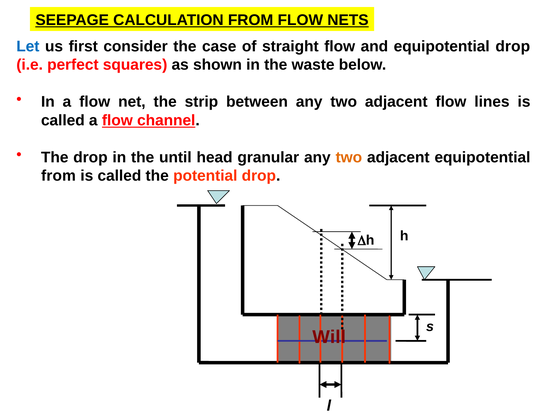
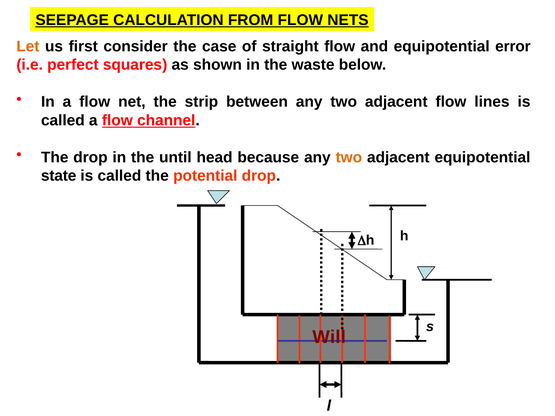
Let colour: blue -> orange (28, 46)
equipotential drop: drop -> error (513, 46)
granular: granular -> because (268, 157)
from: from -> state (59, 176)
